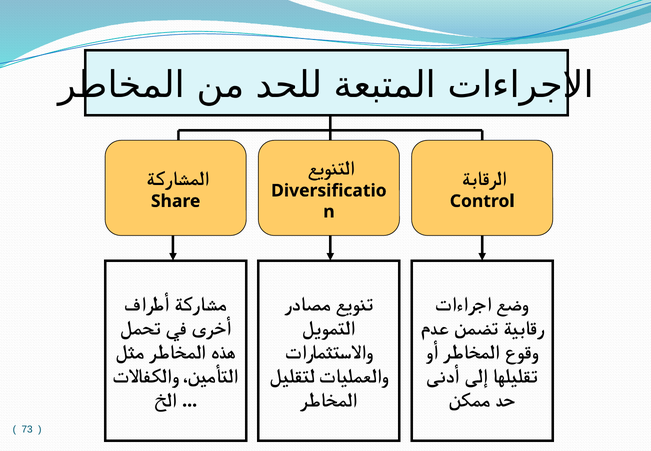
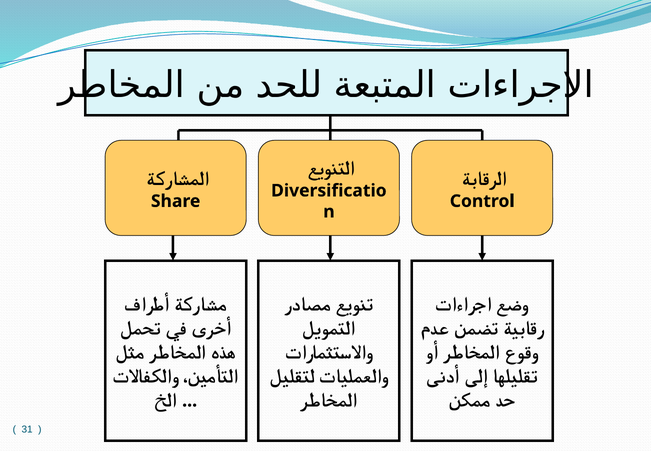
73: 73 -> 31 (27, 429)
